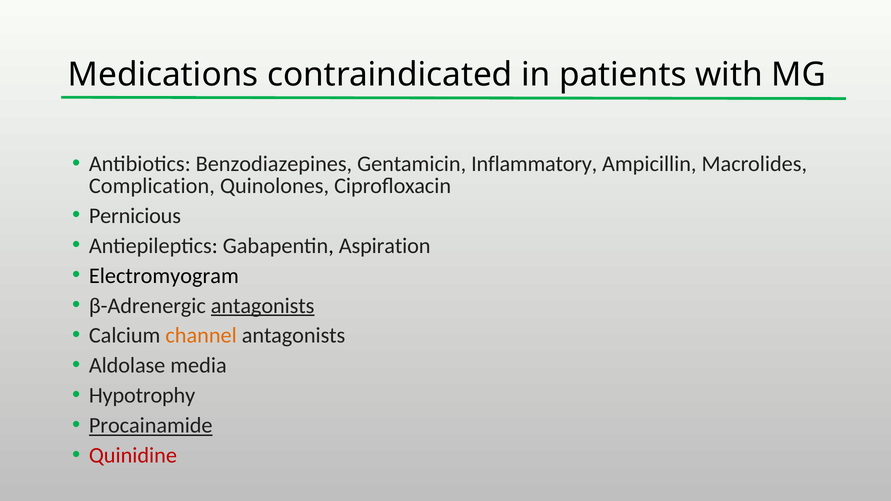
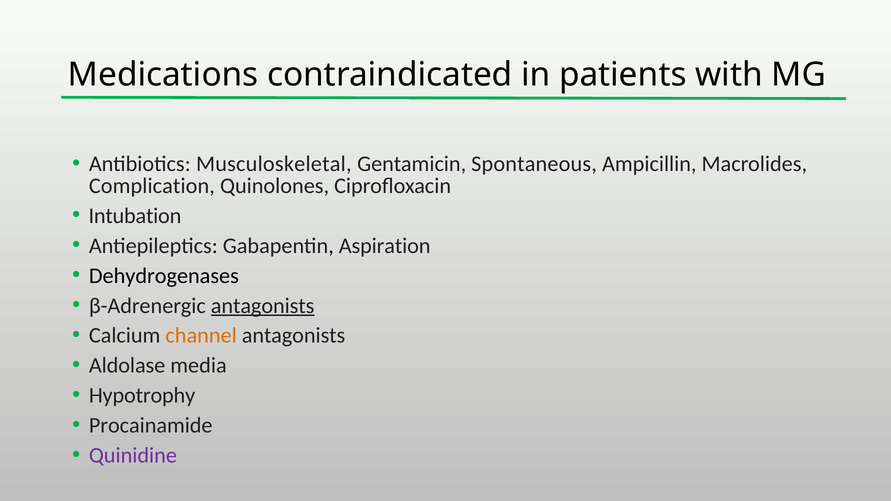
Benzodiazepines: Benzodiazepines -> Musculoskeletal (274, 164)
Inflammatory: Inflammatory -> Spontaneous (534, 164)
Pernicious: Pernicious -> Intubation (135, 216)
Electromyogram: Electromyogram -> Dehydrogenases (164, 276)
Procainamide underline: present -> none (151, 426)
Quinidine colour: red -> purple (133, 456)
